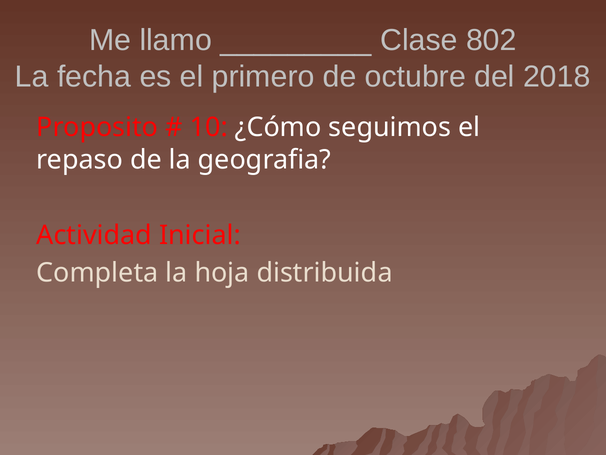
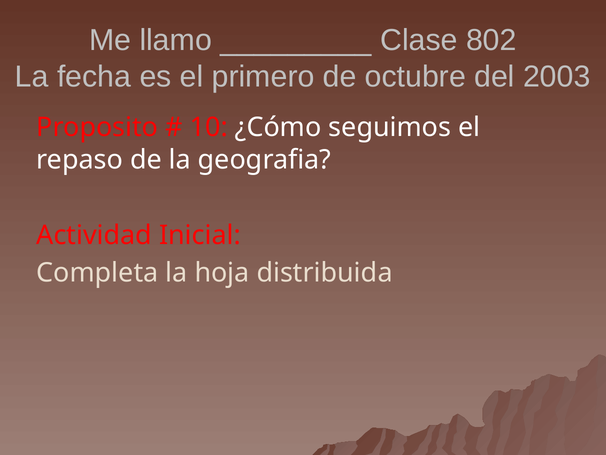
2018: 2018 -> 2003 (557, 76)
